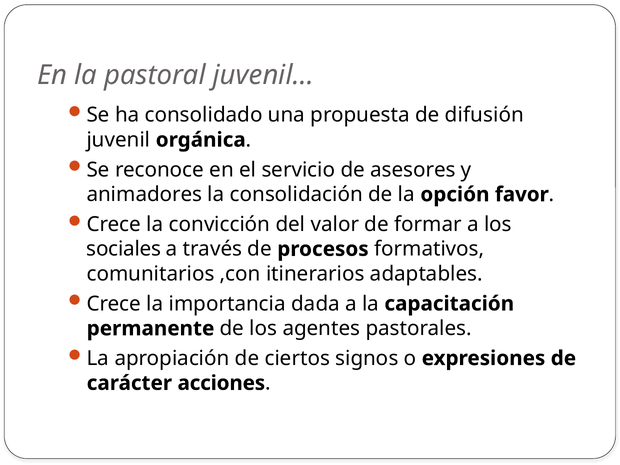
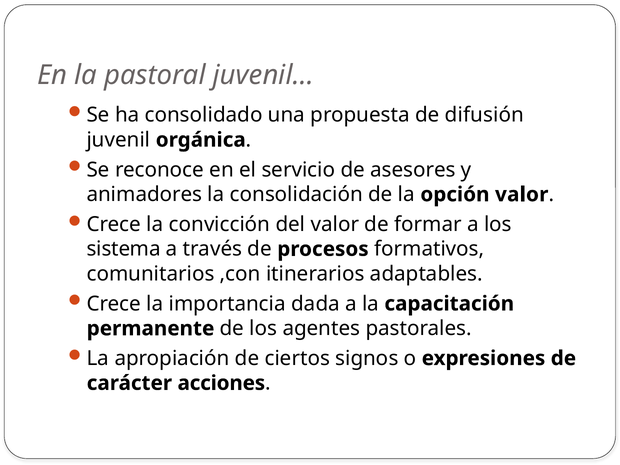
opción favor: favor -> valor (522, 194)
sociales: sociales -> sistema (124, 249)
